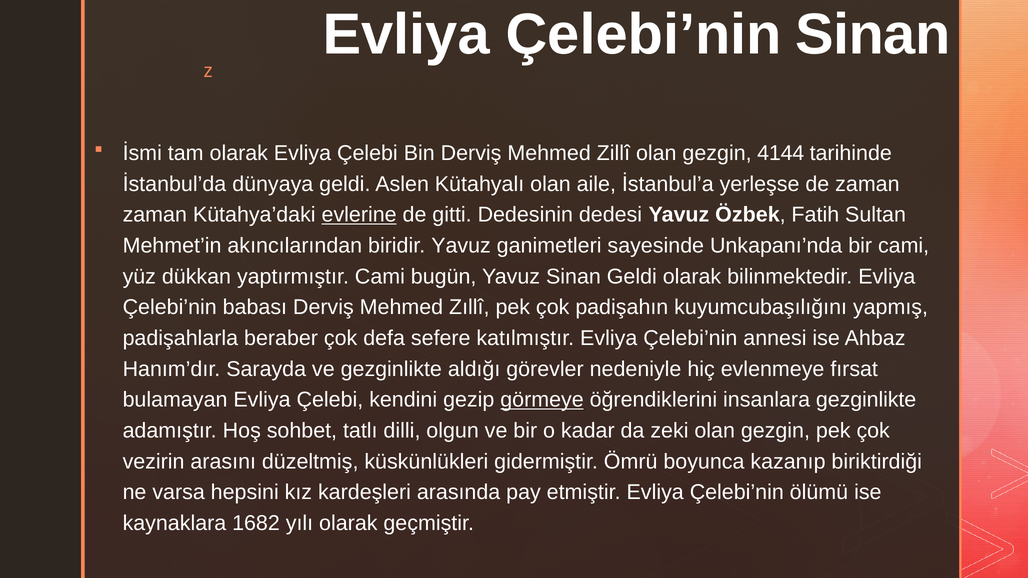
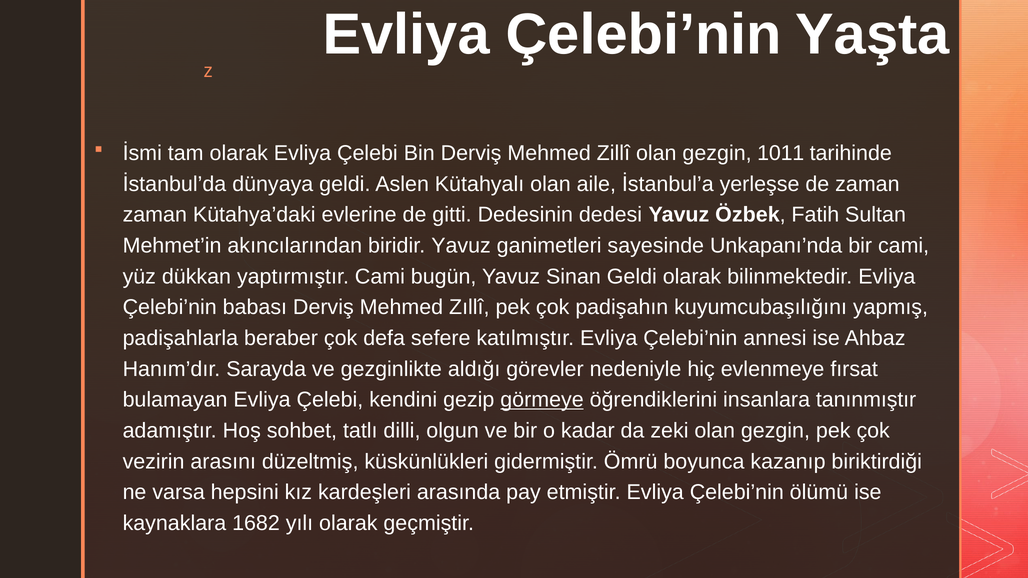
Çelebi’nin Sinan: Sinan -> Yaşta (873, 35)
4144: 4144 -> 1011 (781, 153)
evlerine underline: present -> none (359, 215)
insanlara gezginlikte: gezginlikte -> tanınmıştır (866, 400)
